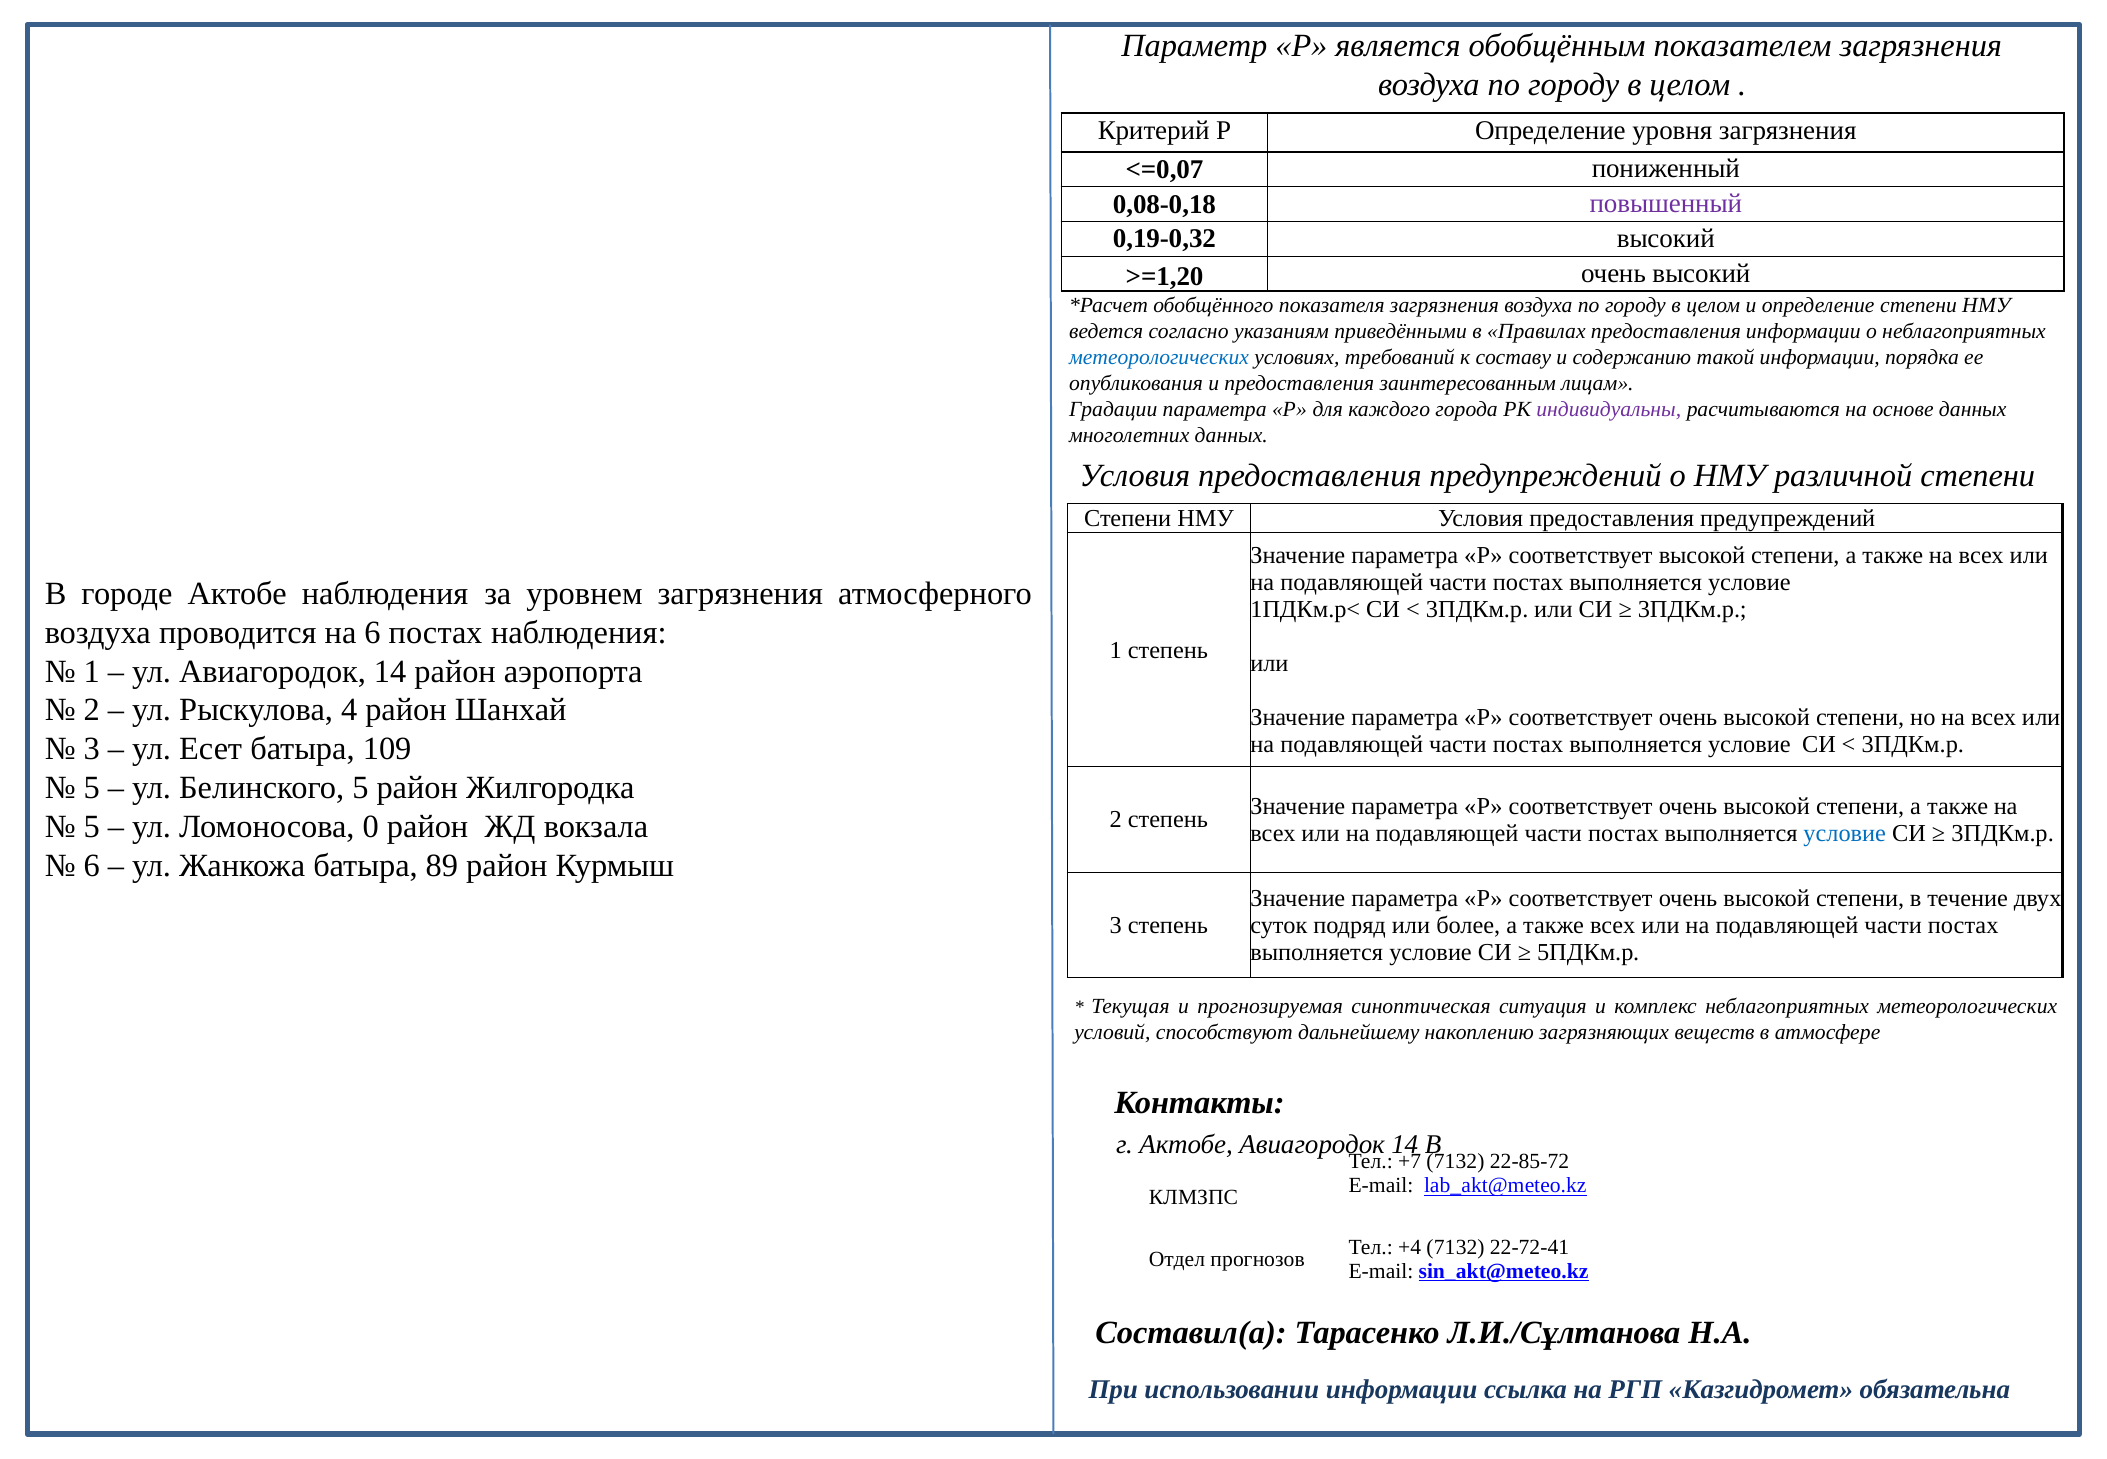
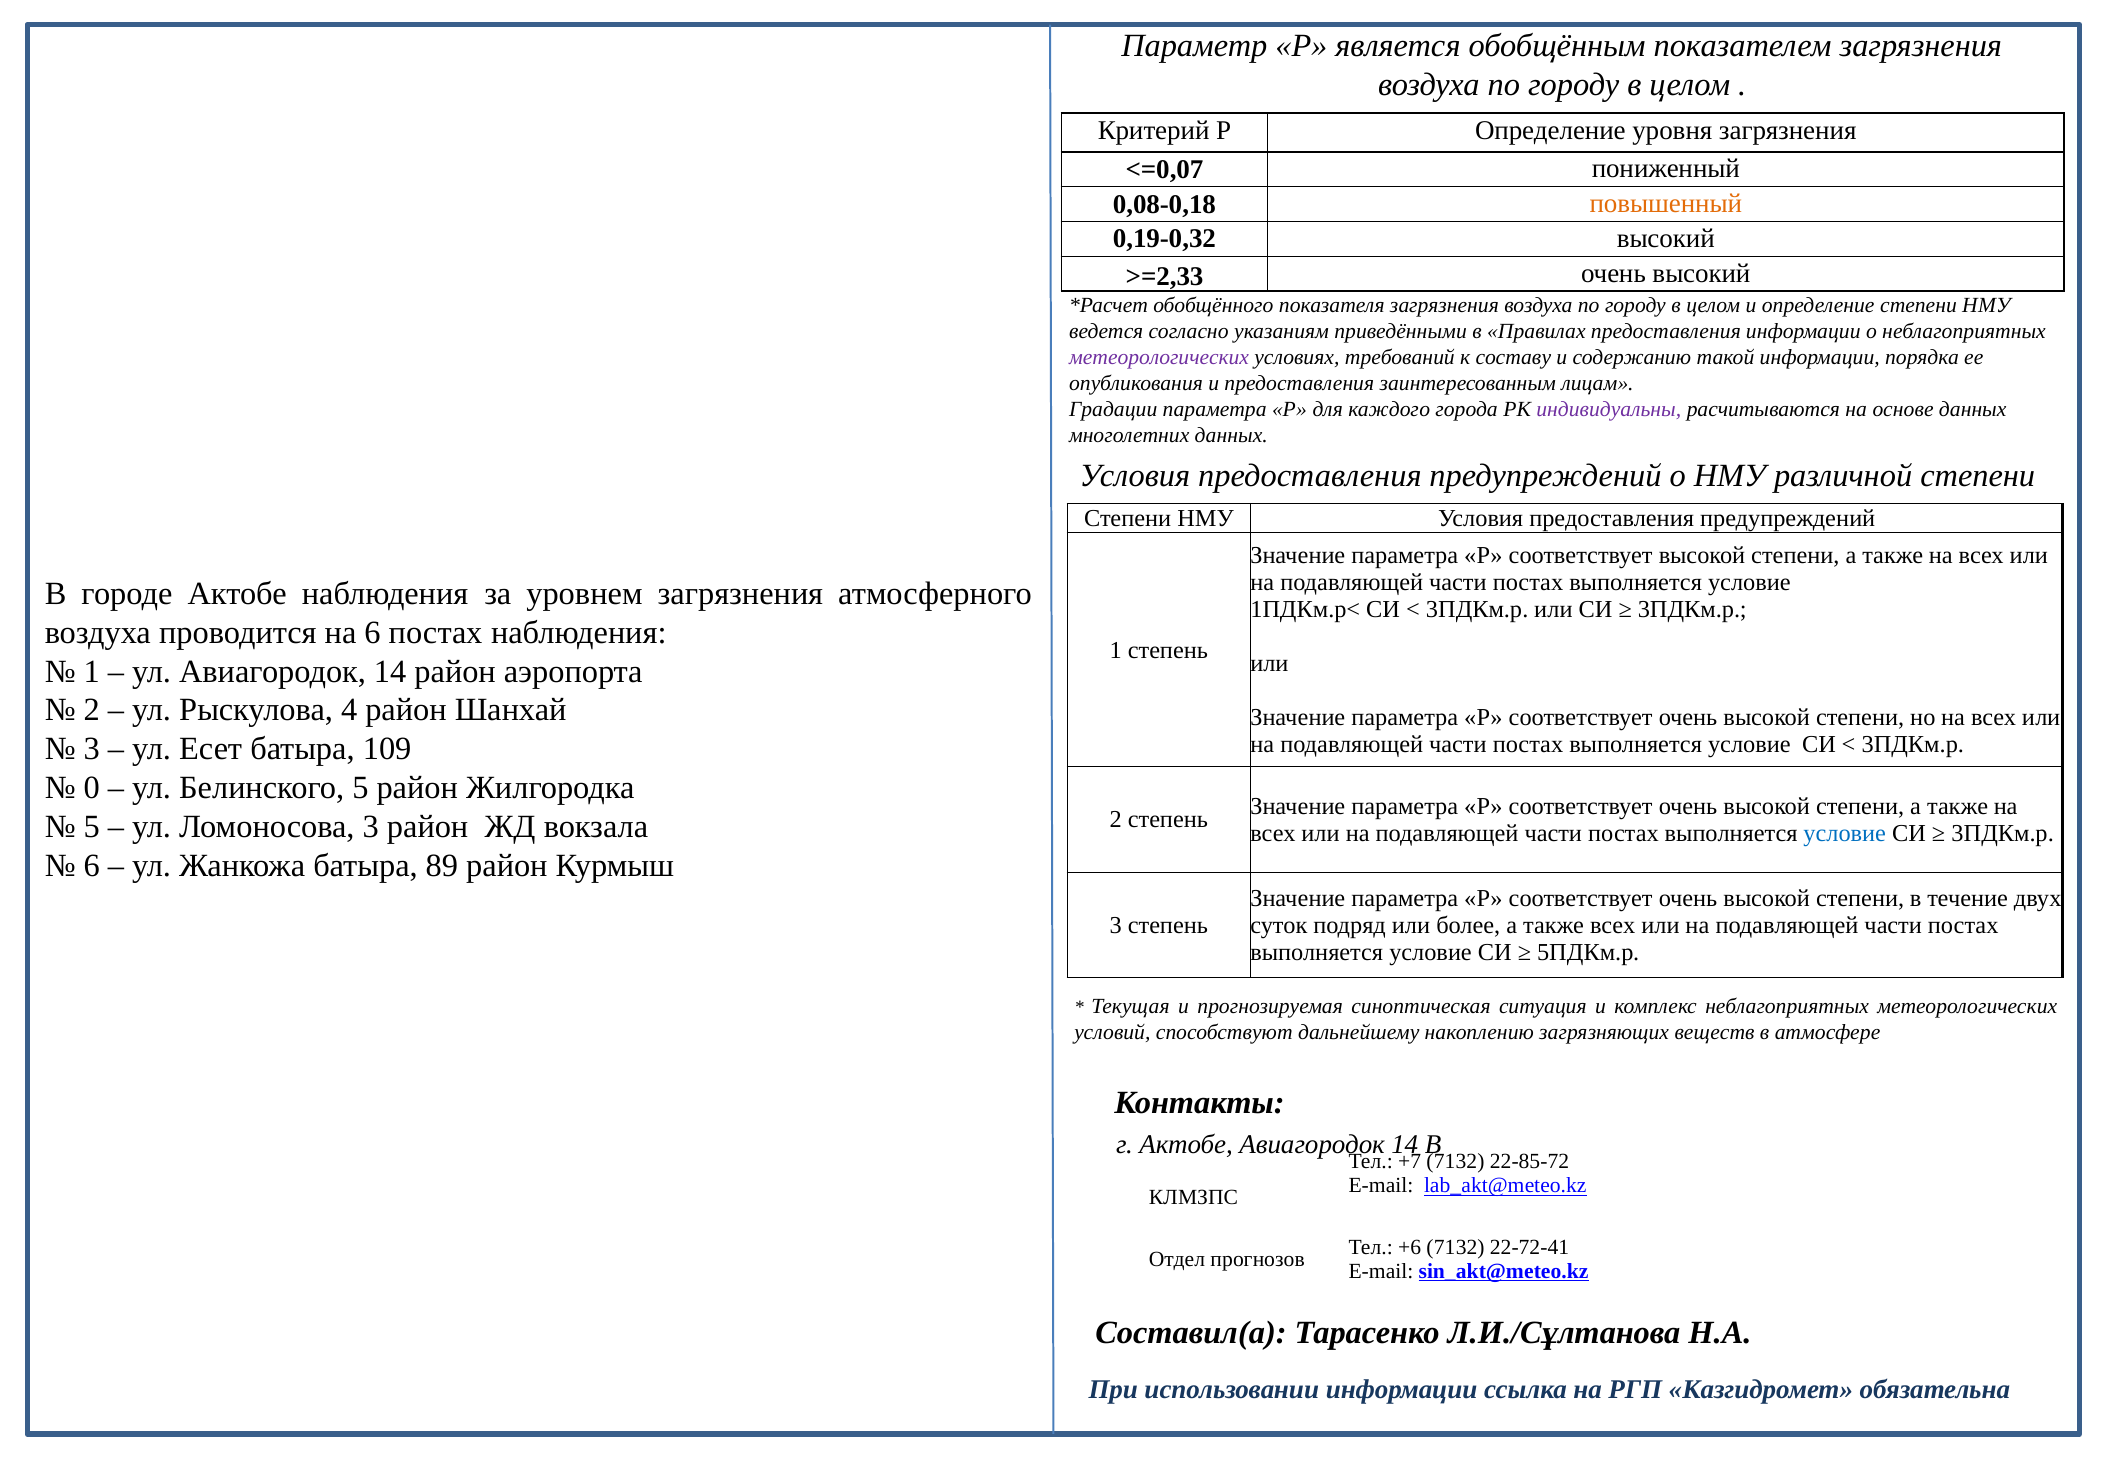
повышенный colour: purple -> orange (1666, 204)
>=1,20: >=1,20 -> >=2,33 (1165, 276)
метеорологических colour: blue -> purple (1159, 357)
5: 5 -> 0 (92, 788)
Ломоносова 0: 0 -> 3 (371, 827)
+4: +4 -> +6 (1410, 1247)
